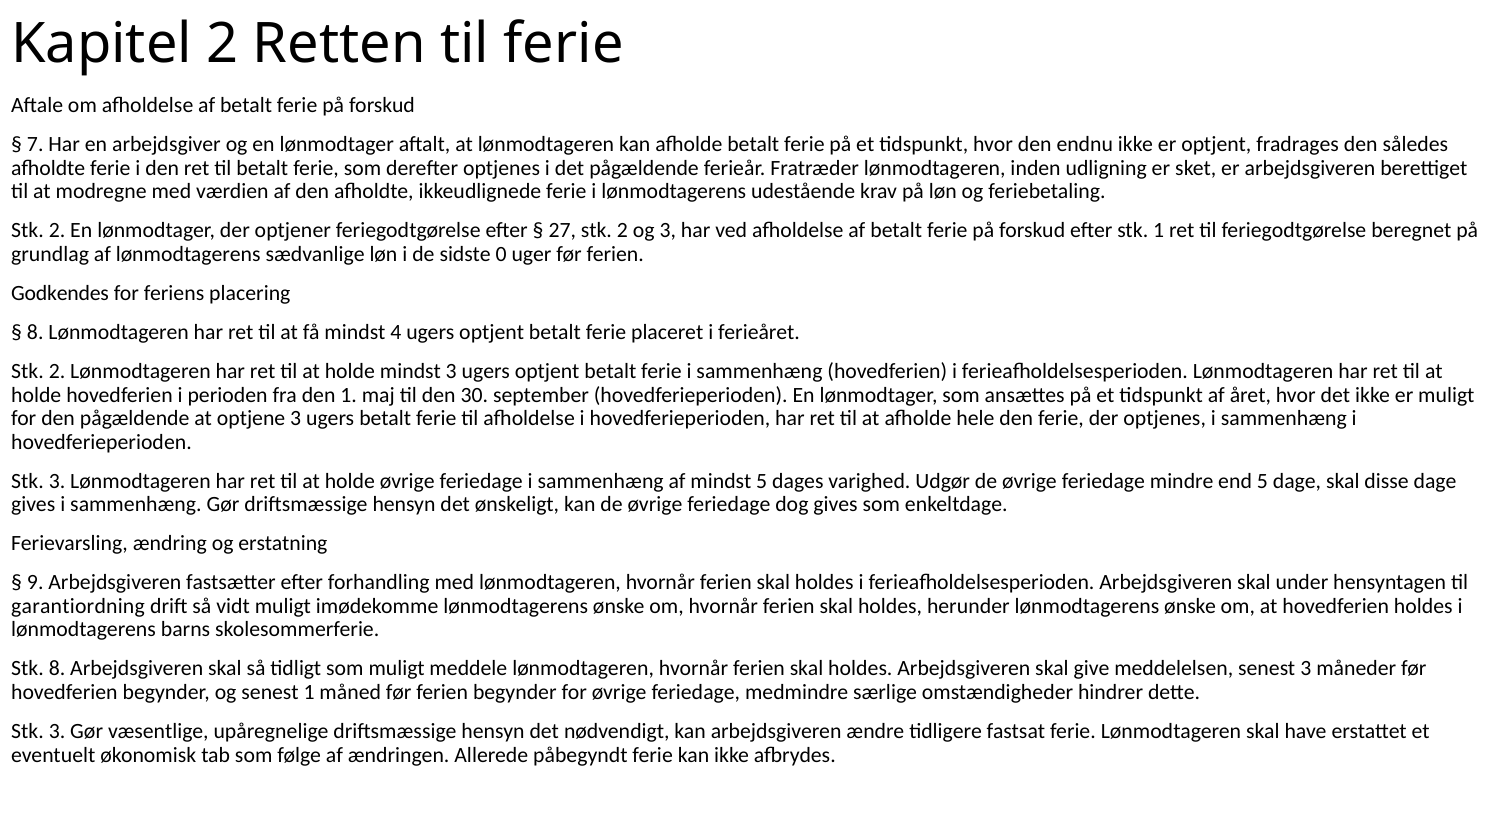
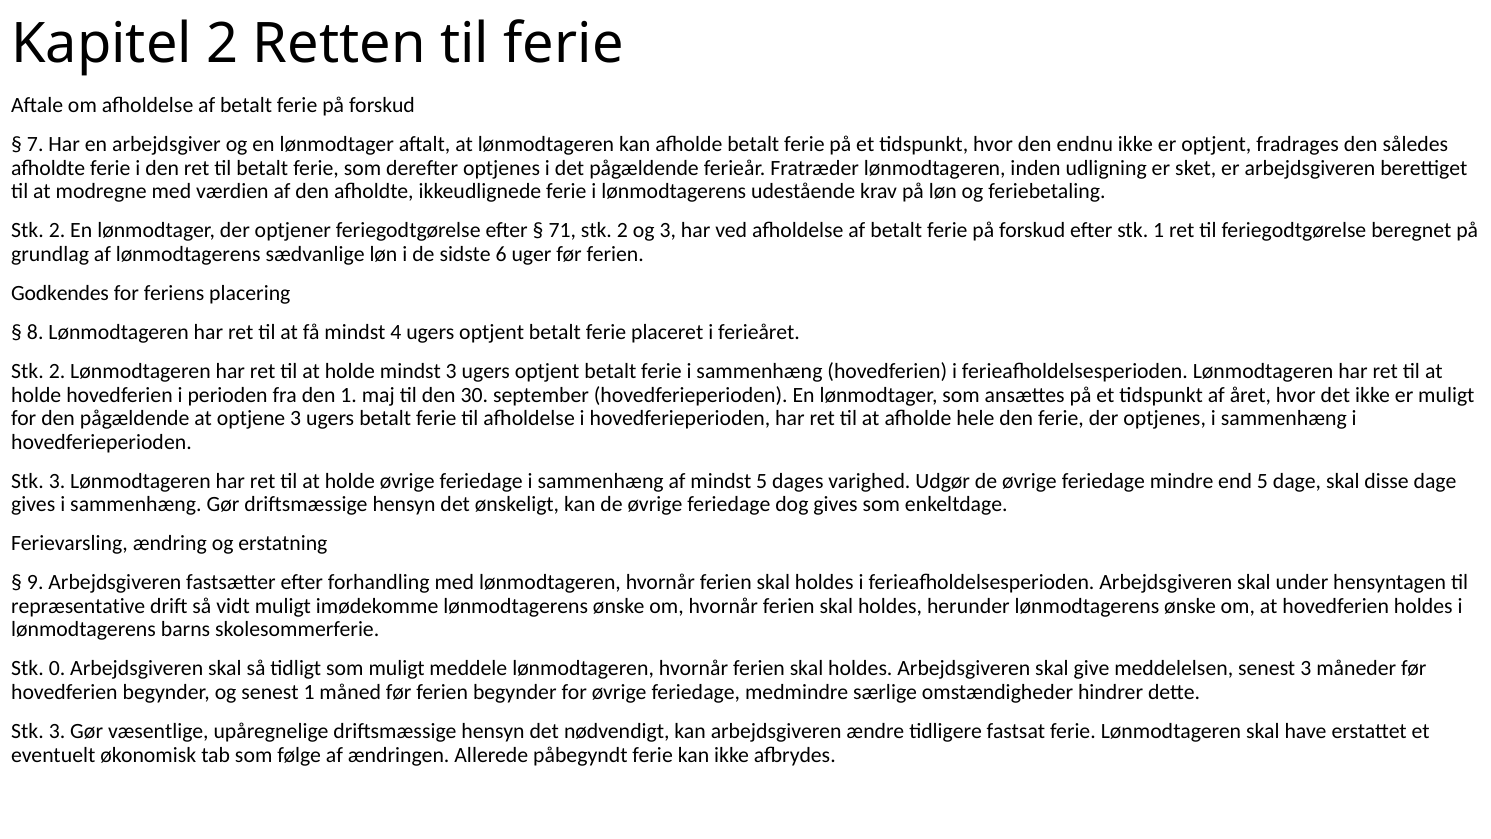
27: 27 -> 71 (562, 231)
0: 0 -> 6 (501, 254)
garantiordning: garantiordning -> repræsentative (78, 606)
Stk 8: 8 -> 0 (57, 669)
